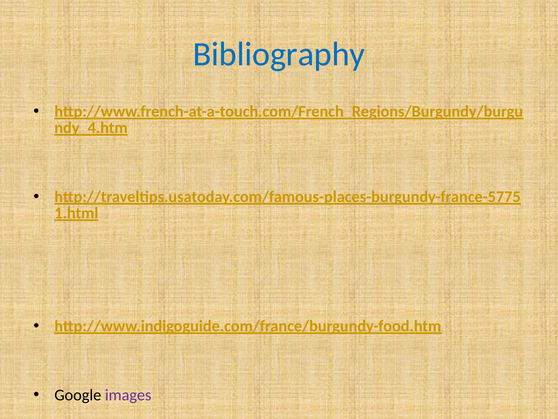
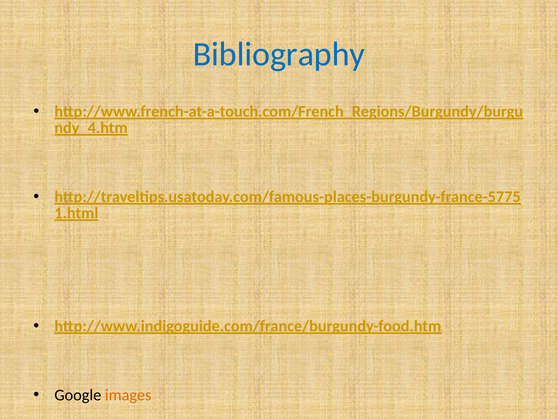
images colour: purple -> orange (128, 395)
